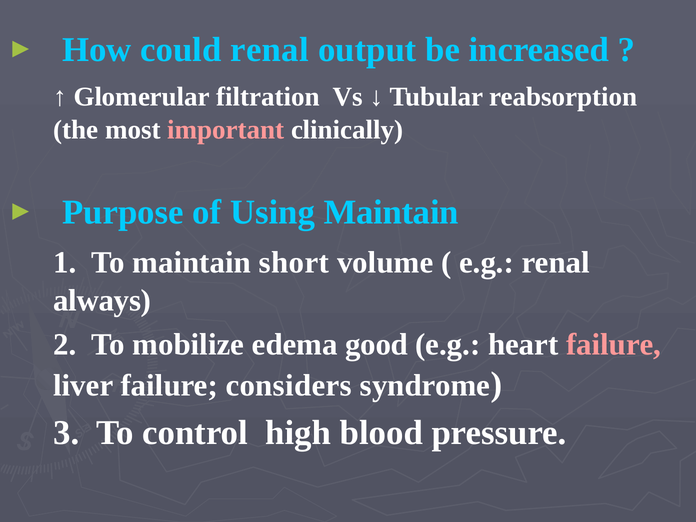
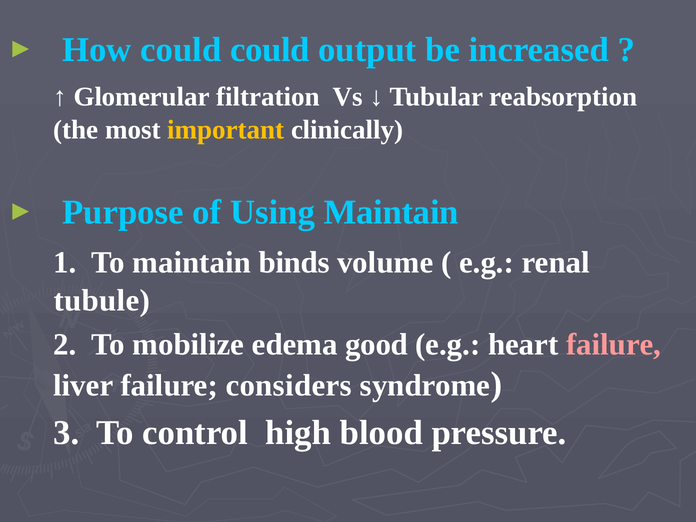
could renal: renal -> could (270, 50)
important colour: pink -> yellow (226, 130)
short: short -> binds (294, 262)
always: always -> tubule (102, 300)
